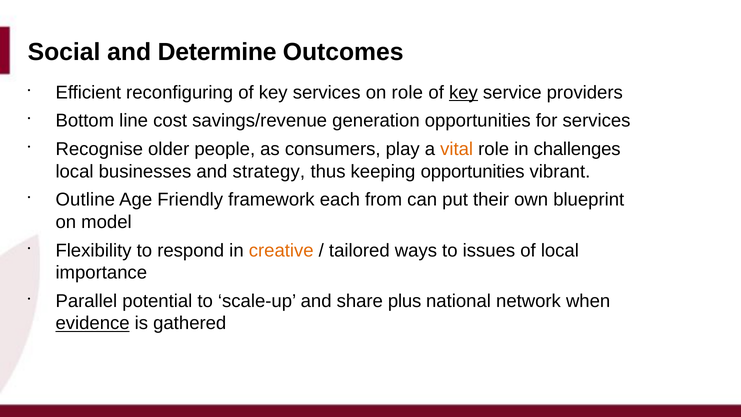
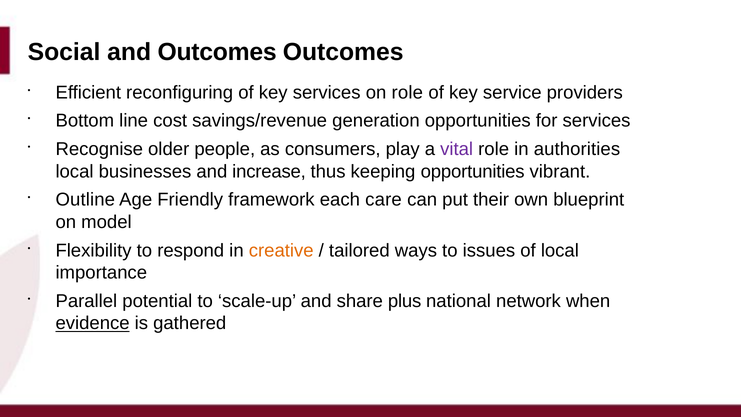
and Determine: Determine -> Outcomes (217, 52)
key underline: present -> none (463, 92)
vital colour: orange -> purple (457, 149)
challenges: challenges -> authorities (577, 149)
strategy: strategy -> increase (269, 171)
from: from -> care (383, 200)
